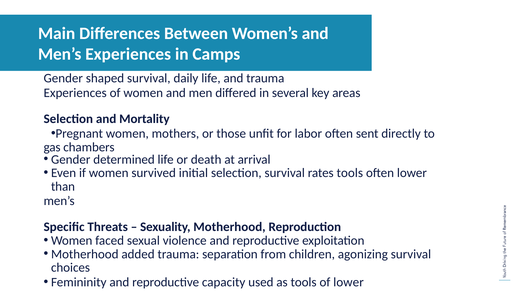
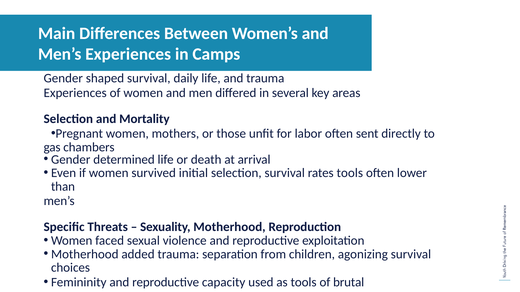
of lower: lower -> brutal (349, 283)
